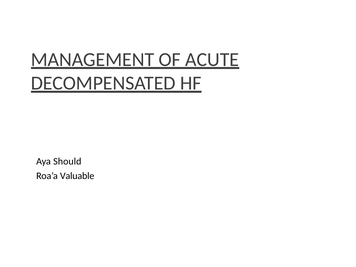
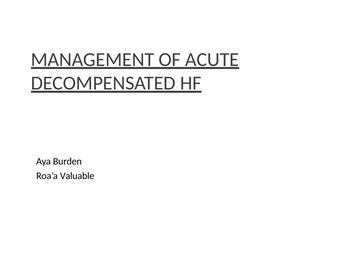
Should: Should -> Burden (67, 161)
